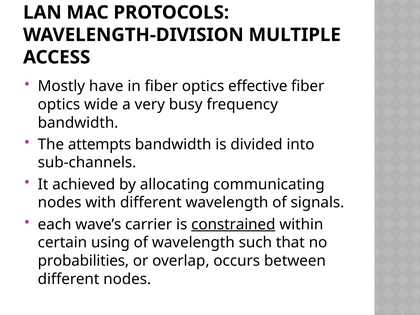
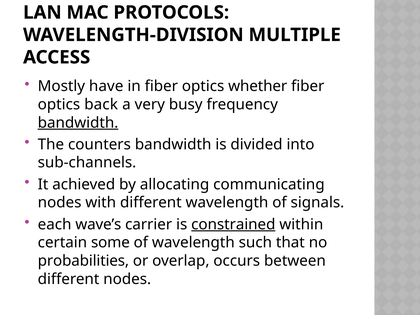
effective: effective -> whether (258, 86)
wide: wide -> back (101, 104)
bandwidth underline: none -> present (78, 123)
attempts: attempts -> counters (99, 144)
using: using -> some (110, 243)
